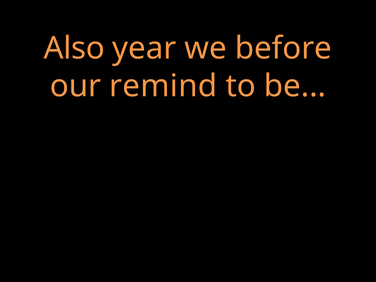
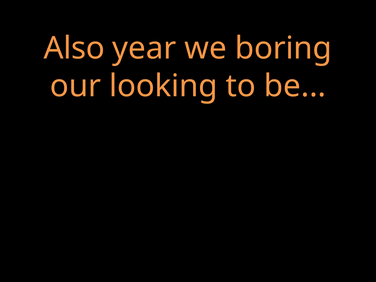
before: before -> boring (283, 48)
remind: remind -> looking (163, 86)
